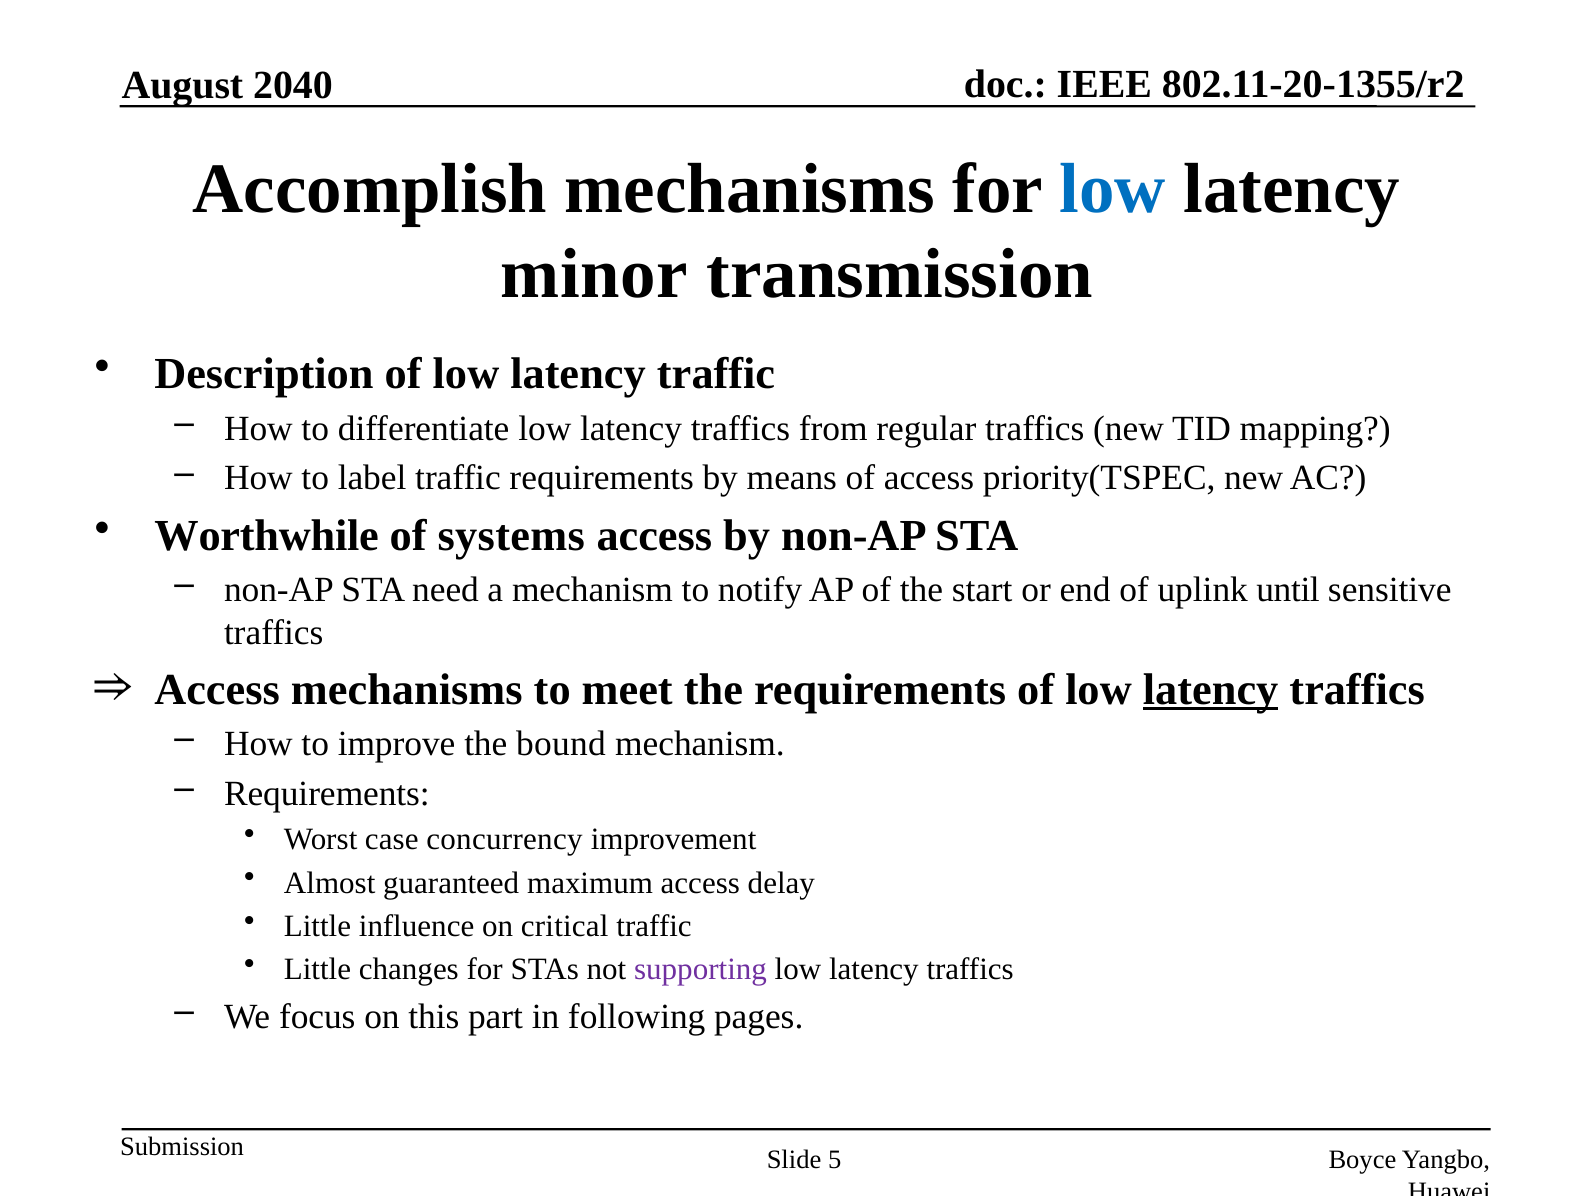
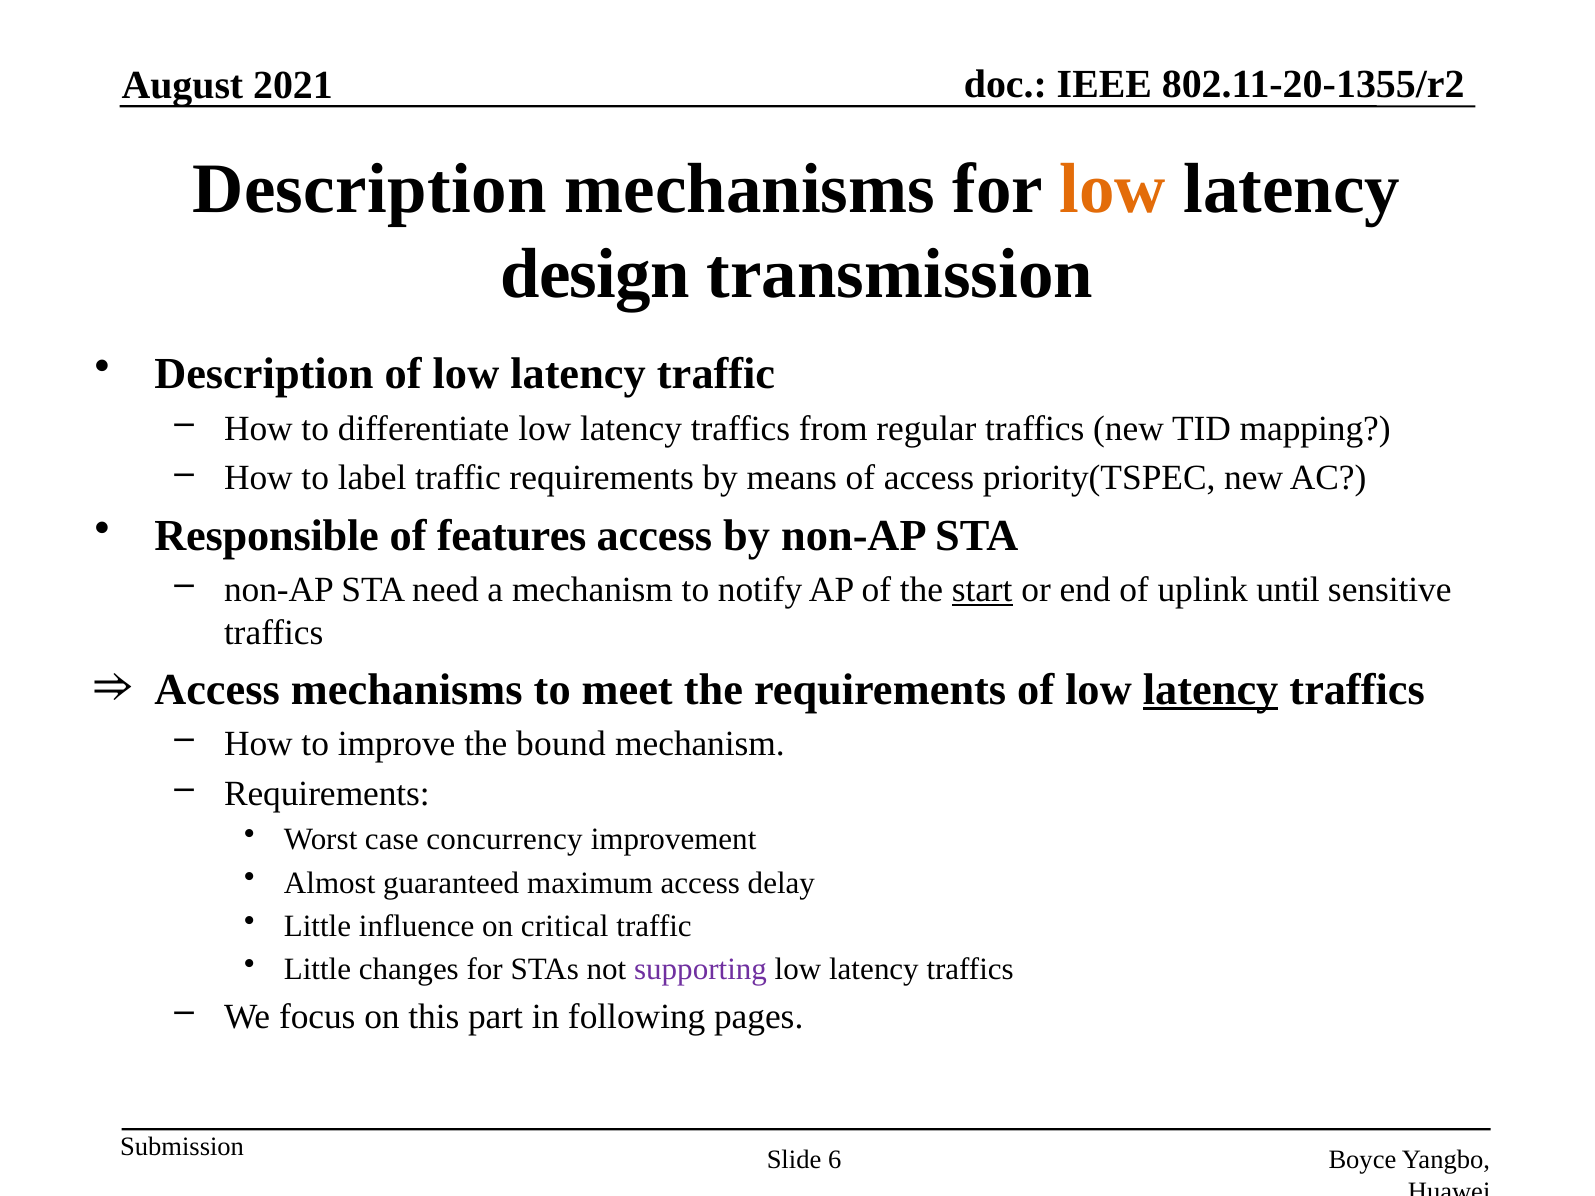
2040: 2040 -> 2021 (293, 85)
Accomplish: Accomplish -> Description (370, 189)
low colour: blue -> orange (1113, 189)
minor: minor -> design (595, 274)
Worthwhile: Worthwhile -> Responsible (267, 536)
systems: systems -> features (512, 536)
start underline: none -> present (982, 590)
5: 5 -> 6 (835, 1160)
